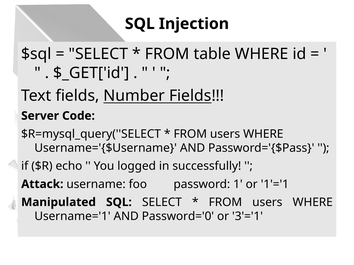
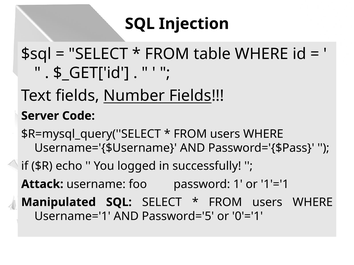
Password='0: Password='0 -> Password='5 (178, 217)
3'='1: 3'='1 -> 0'='1 (248, 217)
